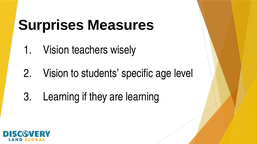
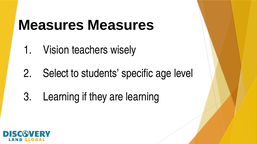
Surprises: Surprises -> Measures (51, 25)
Vision: Vision -> Select (56, 74)
